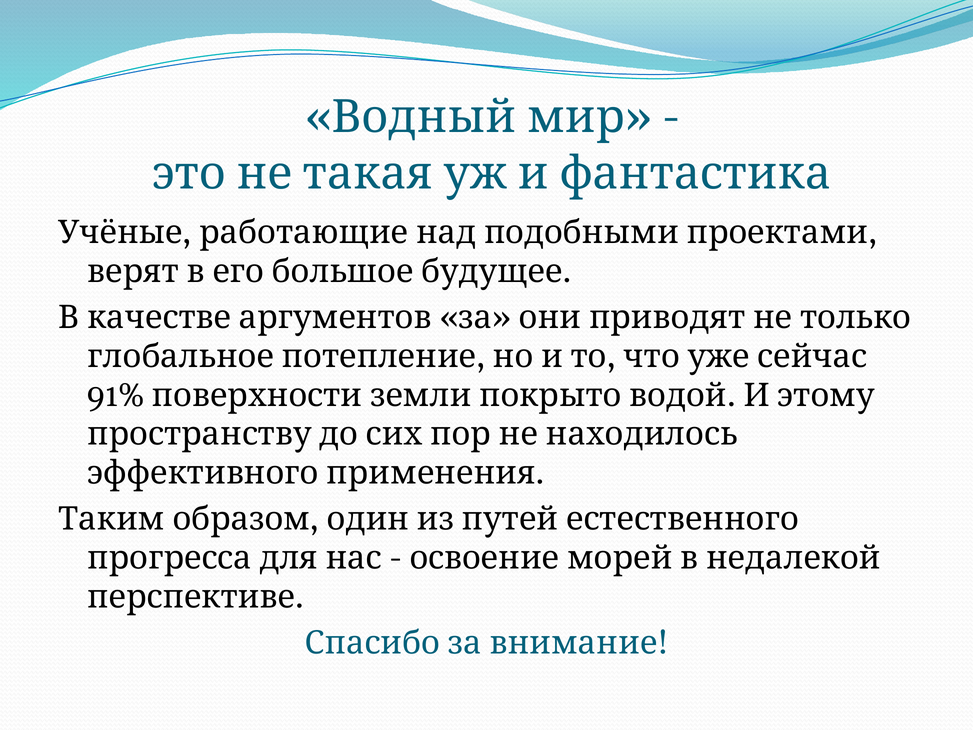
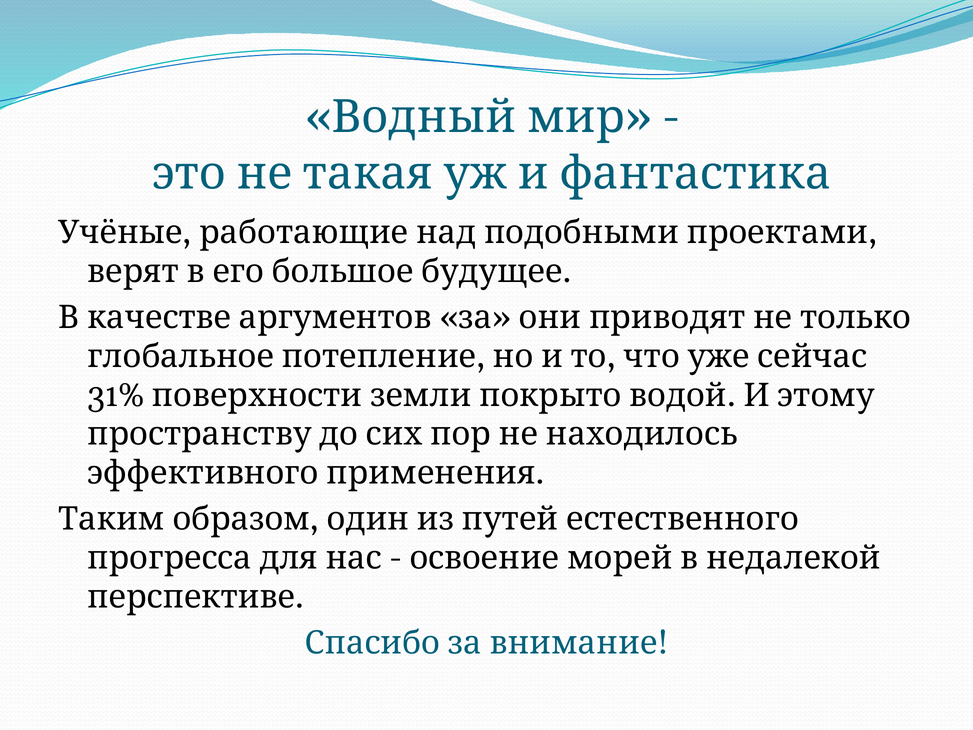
91%: 91% -> 31% (116, 395)
